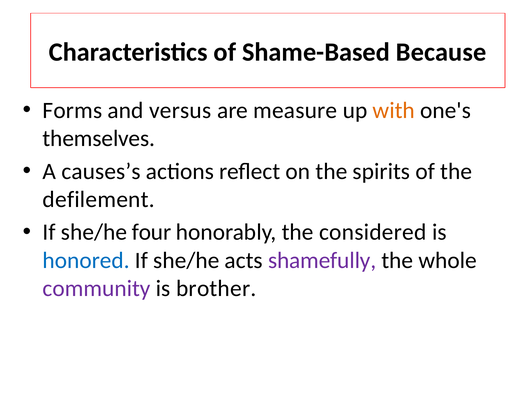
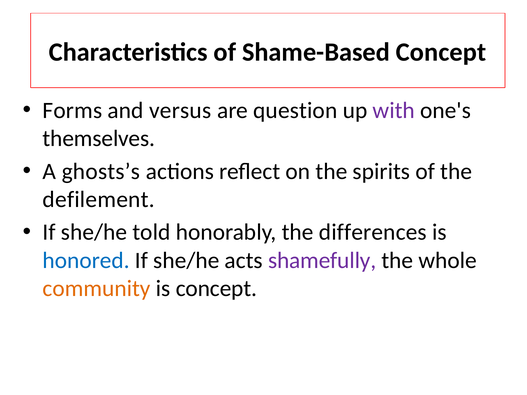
Shame-Based Because: Because -> Concept (441, 52)
measure: measure -> question (295, 111)
with colour: orange -> purple (394, 111)
causes’s: causes’s -> ghosts’s (101, 171)
four: four -> told (151, 232)
considered: considered -> differences (373, 232)
community colour: purple -> orange (97, 289)
is brother: brother -> concept (216, 289)
